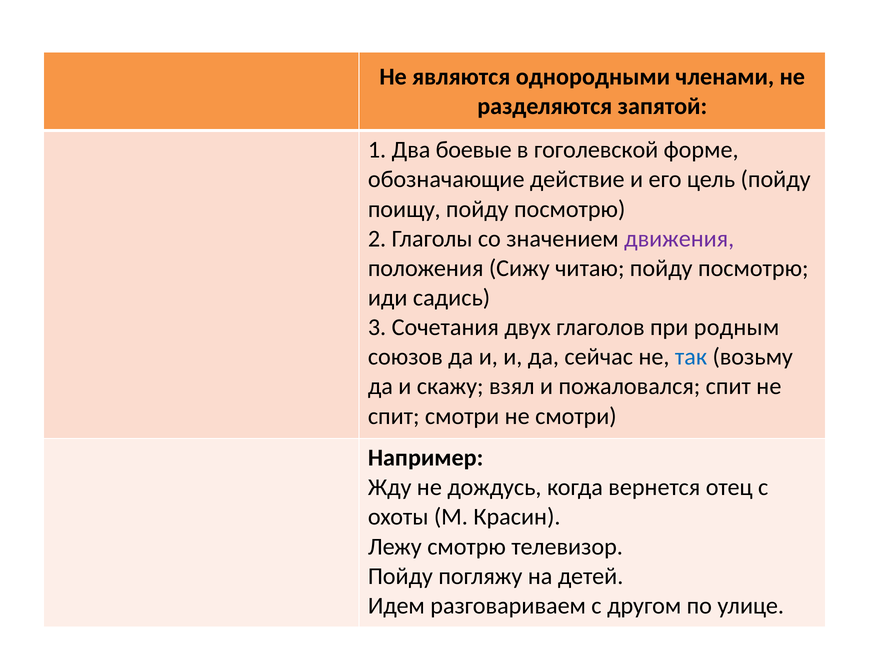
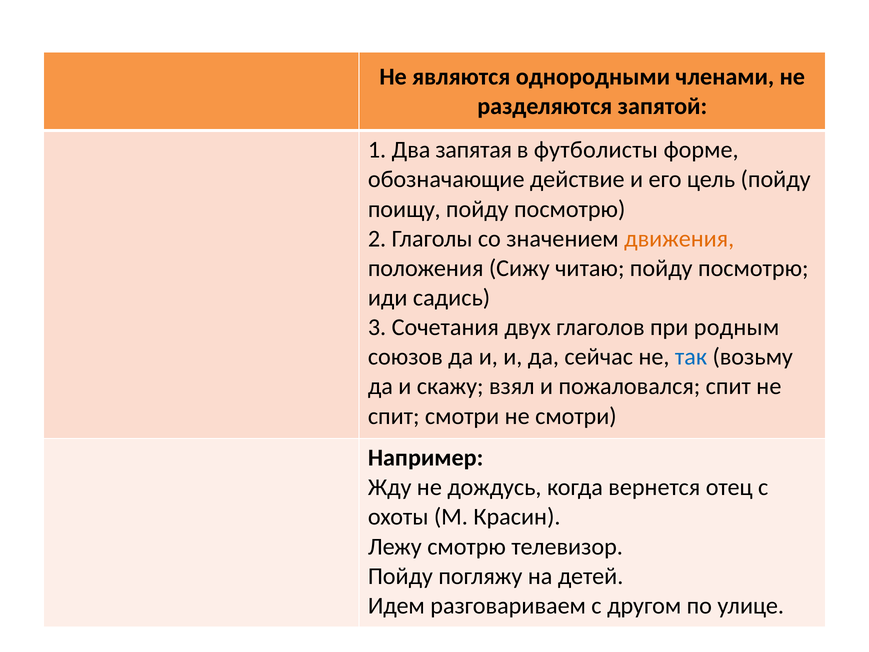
боевые: боевые -> запятая (474, 150)
гоголевской: гоголевской -> футболисты (596, 150)
движения colour: purple -> orange (679, 239)
